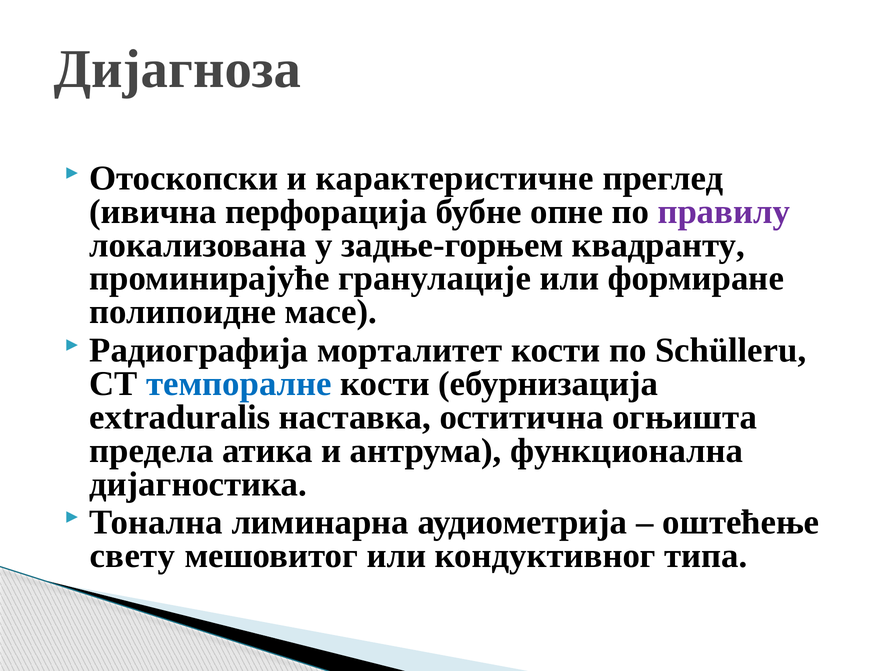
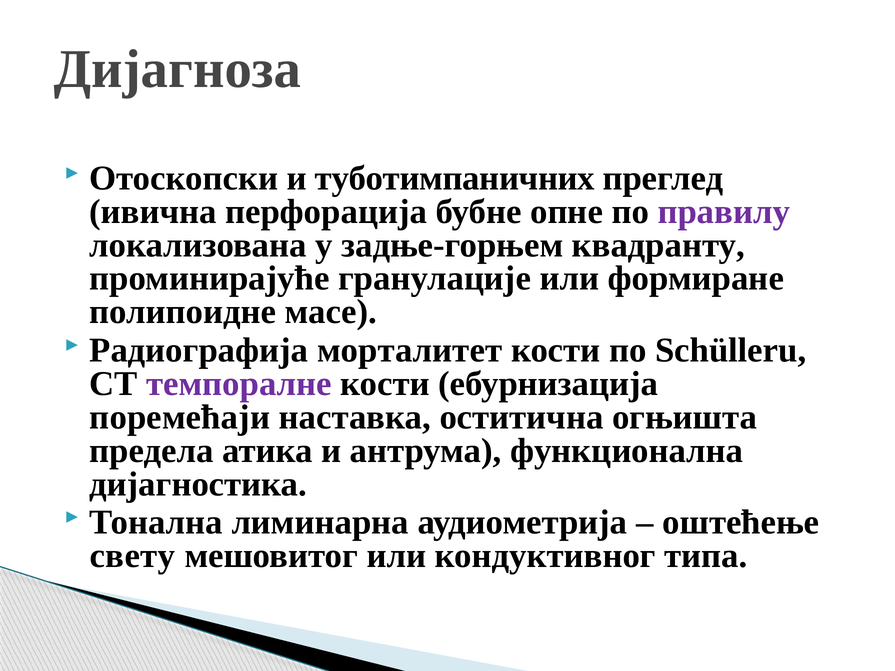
карактеристичне: карактеристичне -> туботимпаничних (455, 178)
темпоралне colour: blue -> purple (239, 384)
extraduralis: extraduralis -> поремећаји (180, 417)
